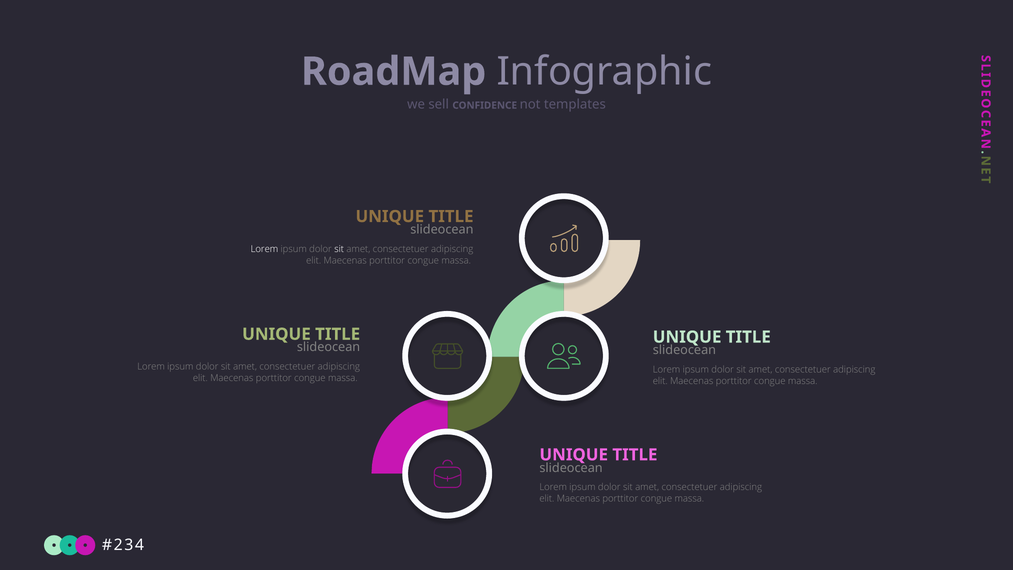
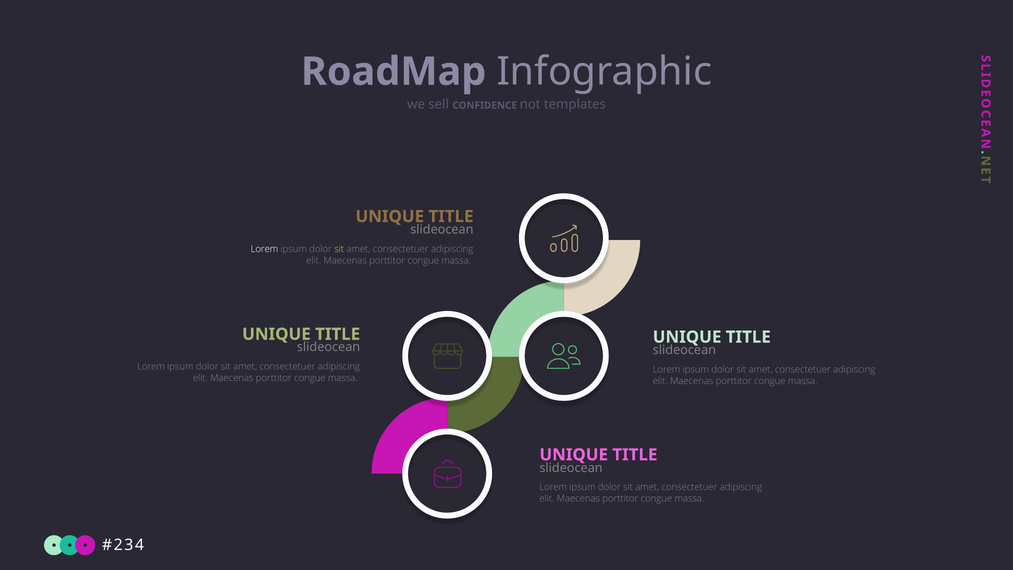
sit colour: white -> yellow (339, 249)
